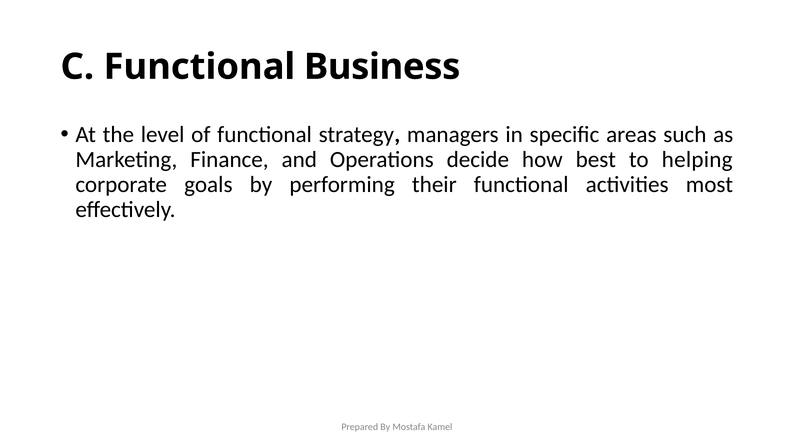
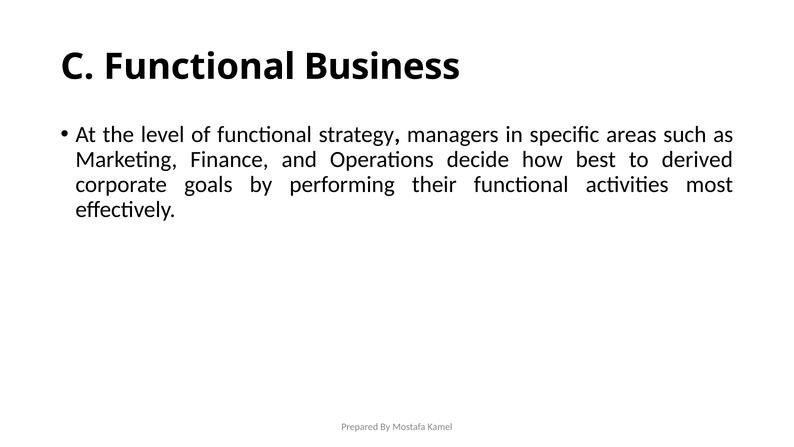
helping: helping -> derived (697, 159)
